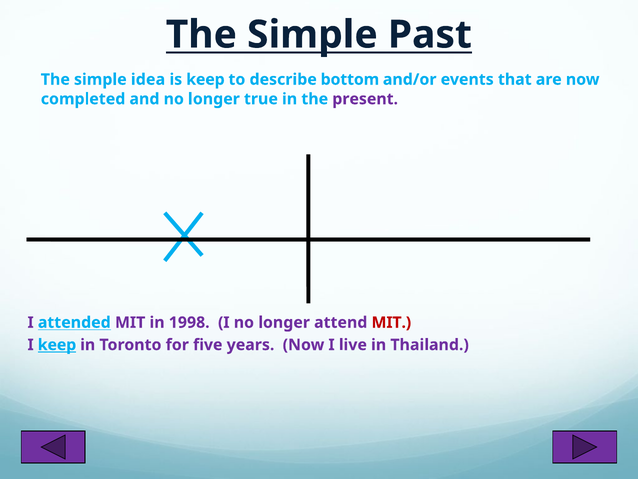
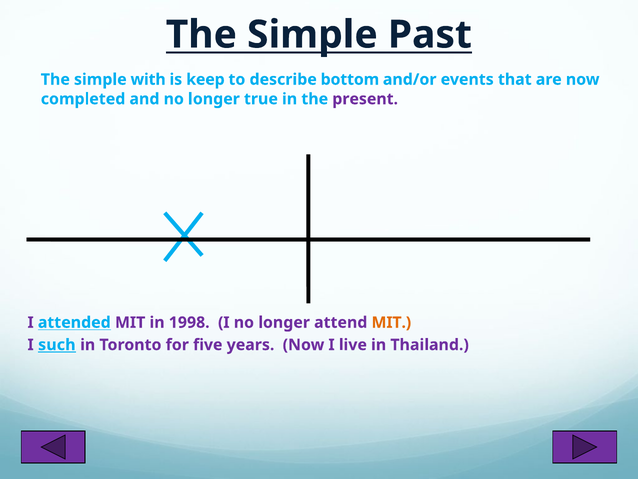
idea: idea -> with (148, 79)
MIT colour: red -> orange (391, 322)
I keep: keep -> such (57, 345)
